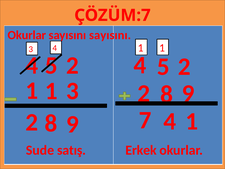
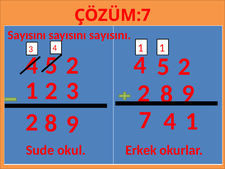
Okurlar: Okurlar -> Sayısını (27, 35)
1: 1 -> 2 (51, 91)
satış: satış -> okul (71, 150)
